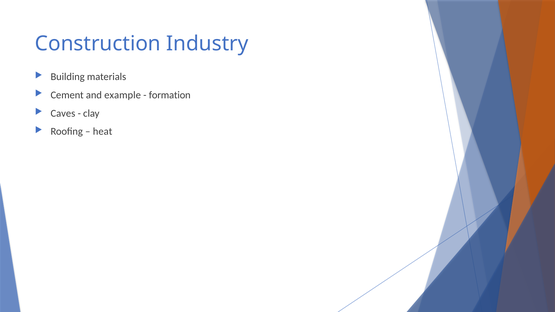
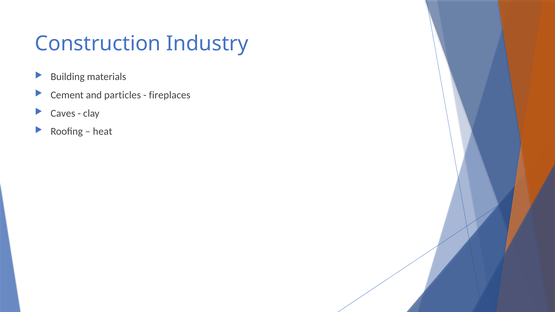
example: example -> particles (123, 95)
formation: formation -> fireplaces (170, 95)
